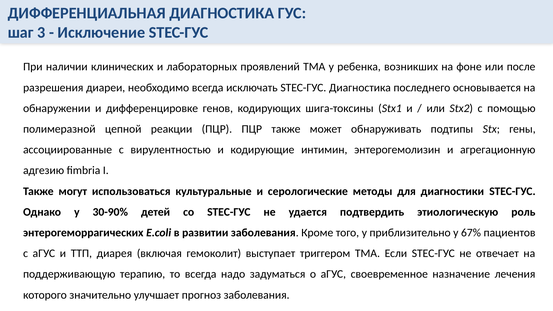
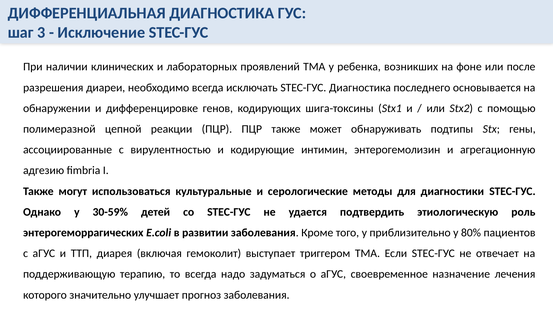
30-90%: 30-90% -> 30-59% (110, 212)
67%: 67% -> 80% (471, 233)
